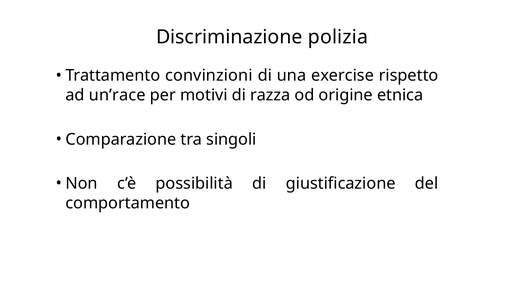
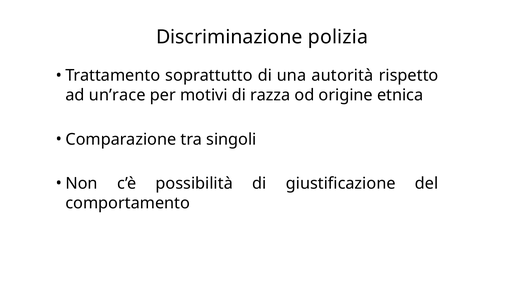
convinzioni: convinzioni -> soprattutto (209, 76)
exercise: exercise -> autorità (342, 76)
